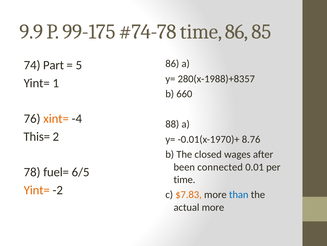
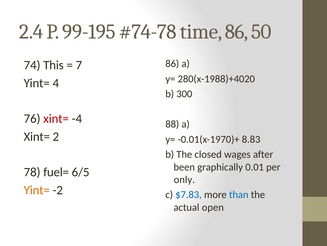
9.9: 9.9 -> 2.4 (31, 32)
99-175: 99-175 -> 99-195 (89, 32)
85: 85 -> 50 (261, 32)
Part: Part -> This (53, 65)
5: 5 -> 7 (79, 65)
280(x-1988)+8357: 280(x-1988)+8357 -> 280(x-1988)+4020 (216, 79)
1: 1 -> 4 (56, 83)
660: 660 -> 300 (184, 94)
xint= colour: orange -> red (56, 118)
This=: This= -> Xint= (37, 136)
8.76: 8.76 -> 8.83 (251, 139)
connected: connected -> graphically (220, 167)
time: time -> only (184, 179)
$7.83 colour: orange -> blue (189, 194)
actual more: more -> open (213, 207)
